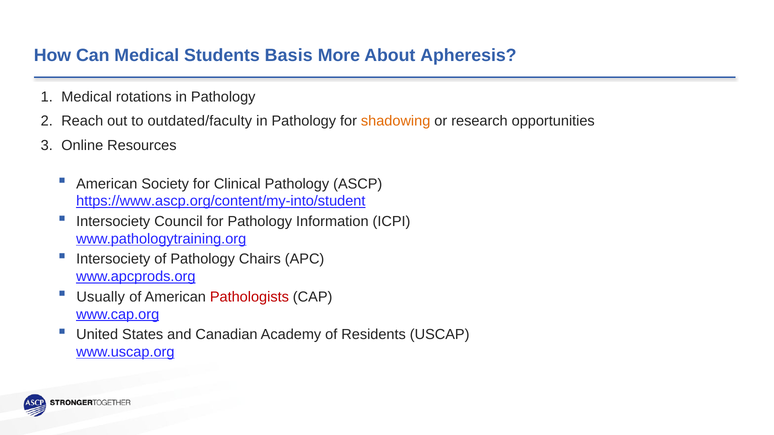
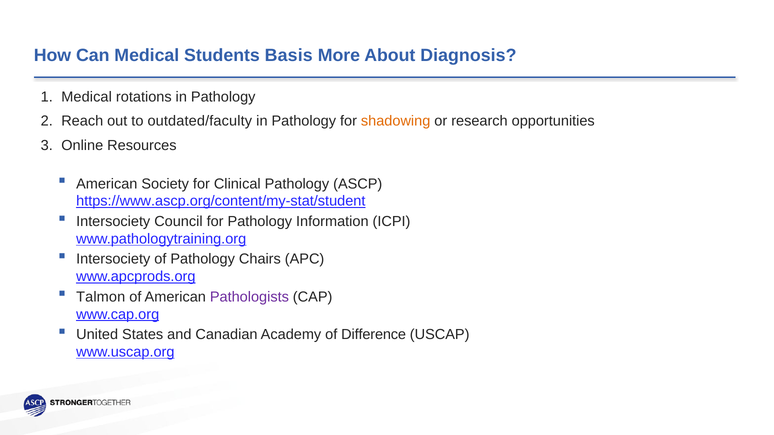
Apheresis: Apheresis -> Diagnosis (468, 55)
https://www.ascp.org/content/my-into/student: https://www.ascp.org/content/my-into/student -> https://www.ascp.org/content/my-stat/student (221, 201)
Usually: Usually -> Talmon (101, 297)
Pathologists colour: red -> purple (249, 297)
Residents: Residents -> Difference (374, 335)
